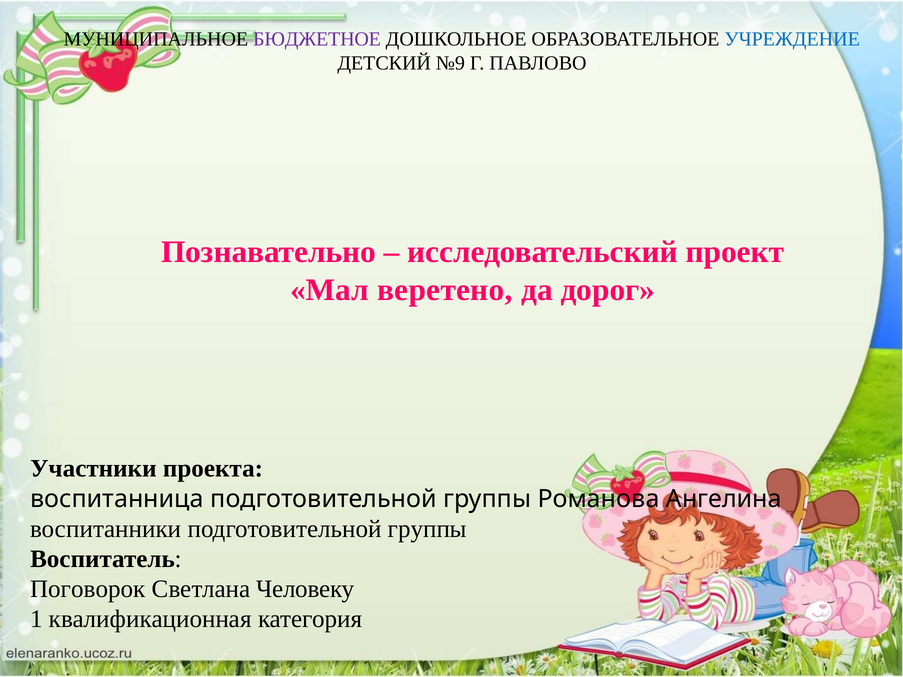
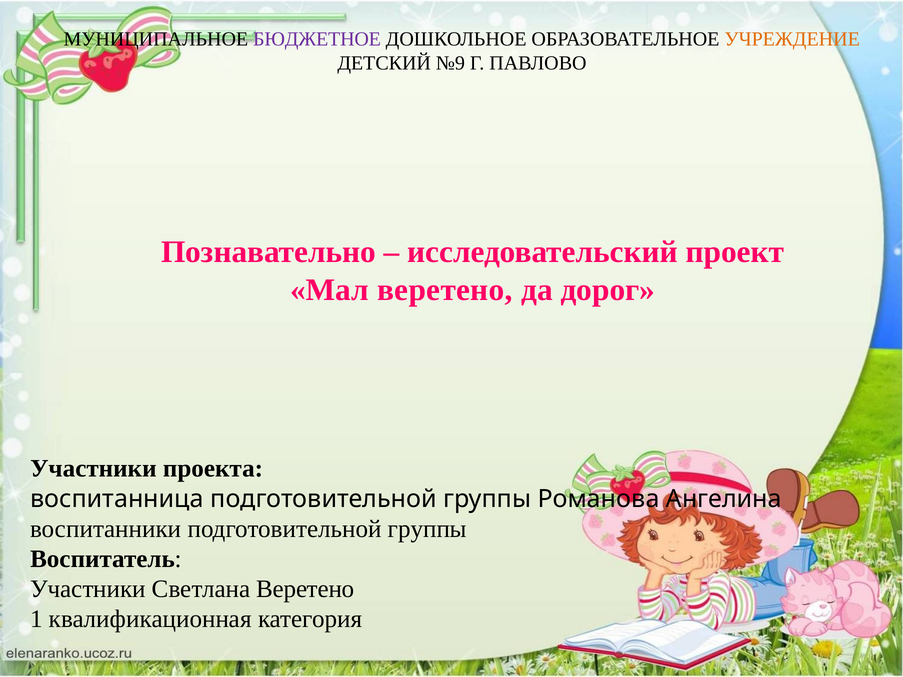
УЧРЕЖДЕНИЕ colour: blue -> orange (792, 39)
Поговорок: Поговорок -> Участники (88, 589)
Светлана Человеку: Человеку -> Веретено (305, 589)
